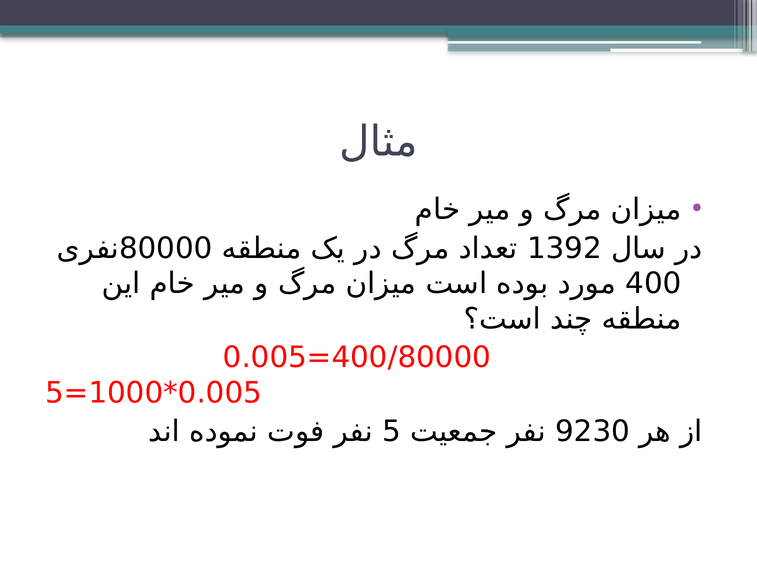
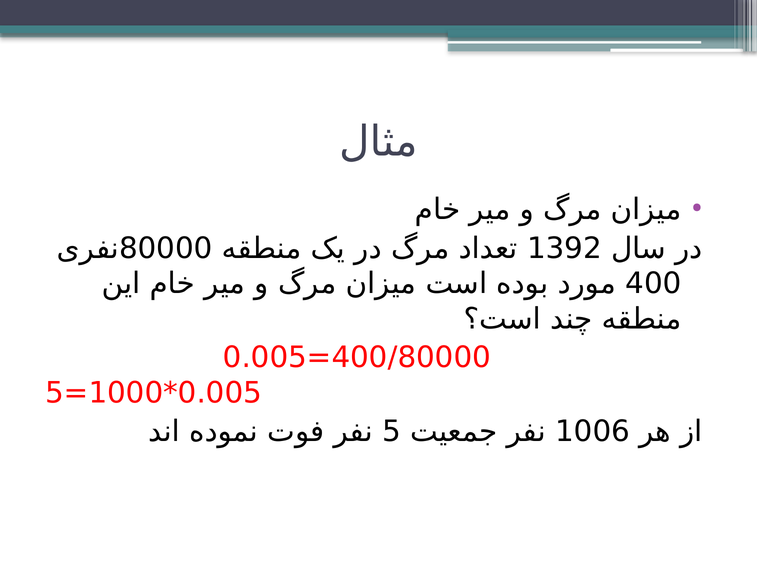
9230: 9230 -> 1006 (593, 431)
